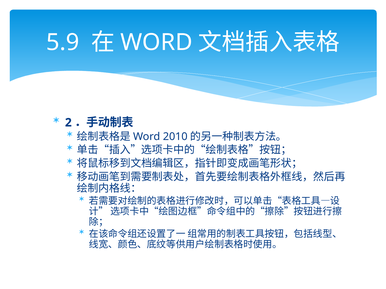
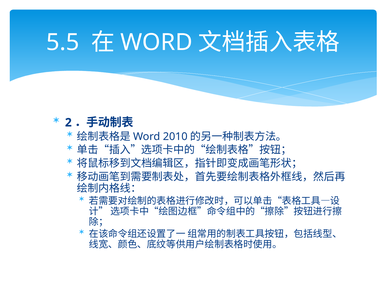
5.9: 5.9 -> 5.5 (63, 42)
